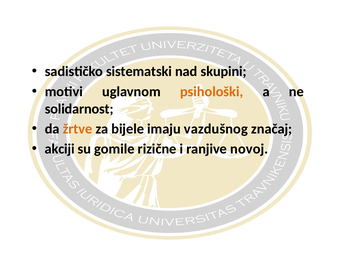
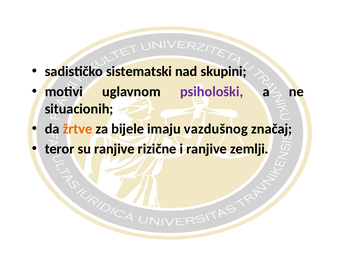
psihološki colour: orange -> purple (212, 92)
solidarnost: solidarnost -> situacionih (79, 109)
akciji: akciji -> teror (60, 149)
su gomile: gomile -> ranjive (114, 149)
novoj: novoj -> zemlji (249, 149)
